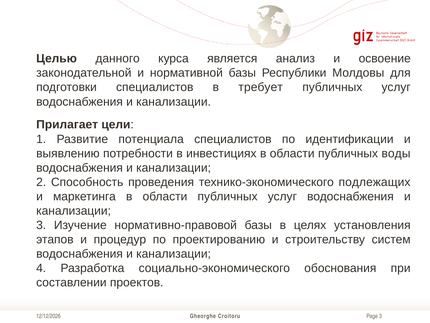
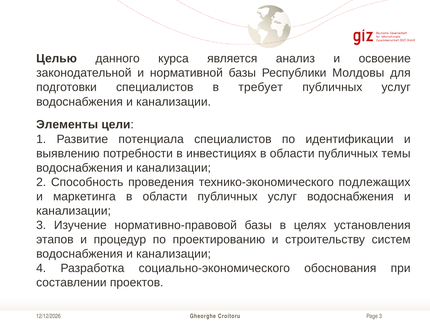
Прилагает: Прилагает -> Элементы (67, 125)
воды: воды -> темы (396, 153)
